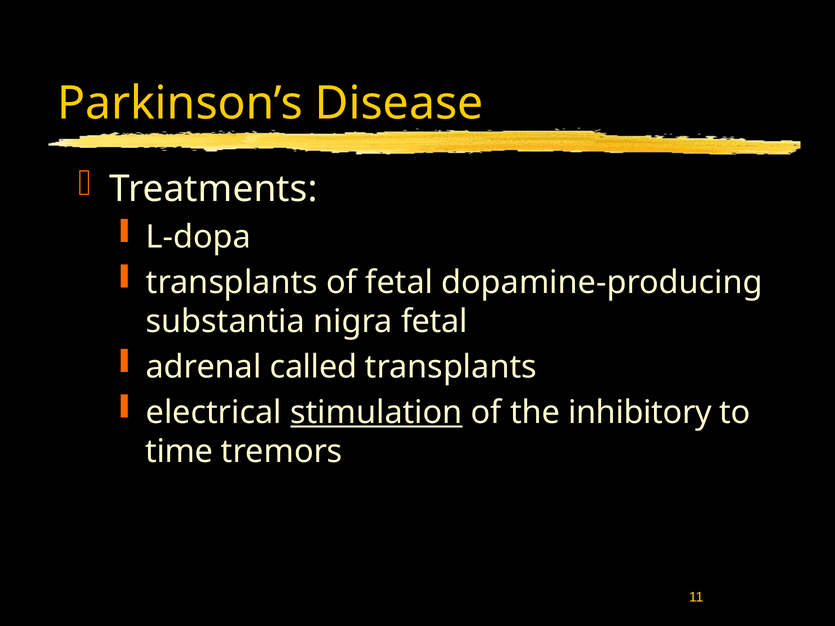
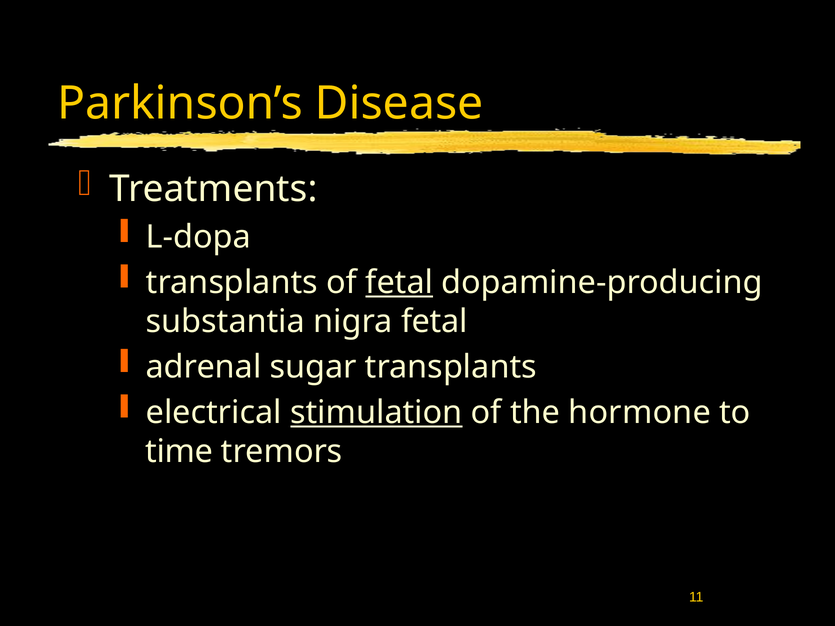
fetal underline: none -> present (399, 283)
called: called -> sugar (313, 367)
inhibitory: inhibitory -> hormone (640, 413)
